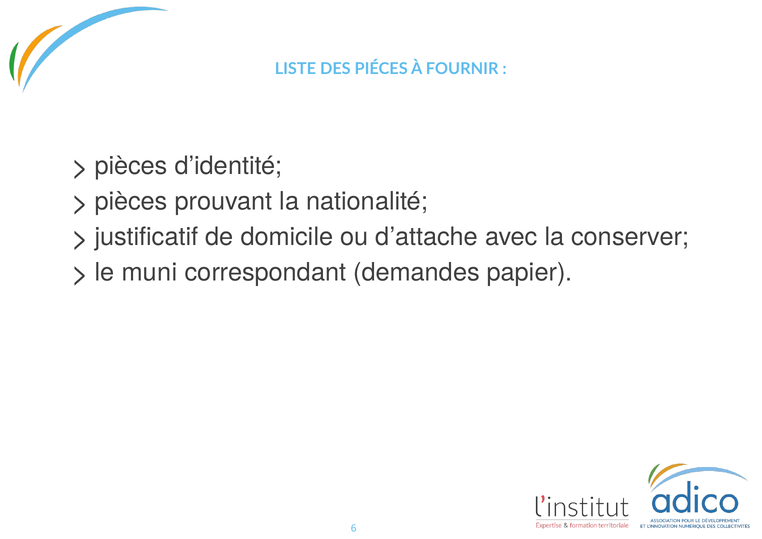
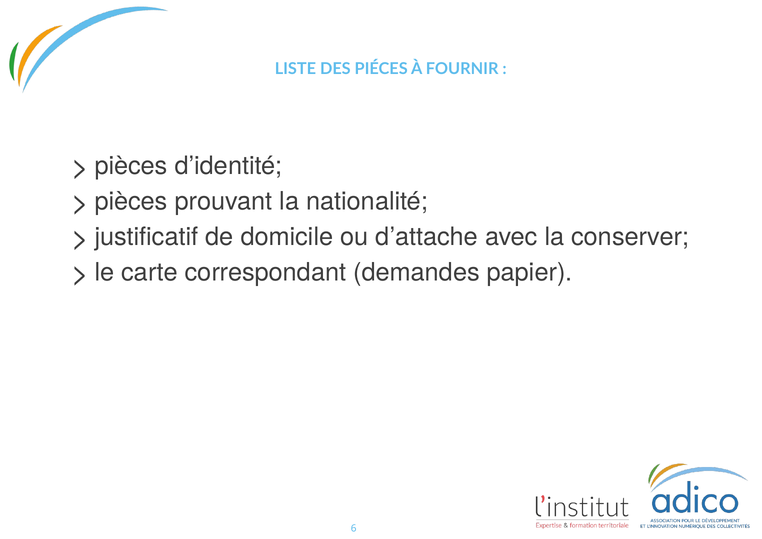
muni: muni -> carte (150, 272)
